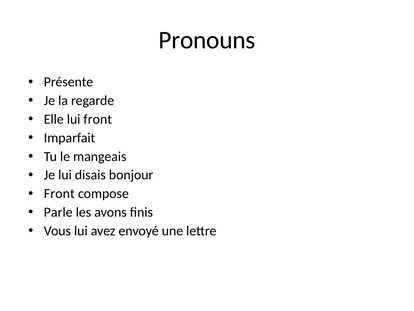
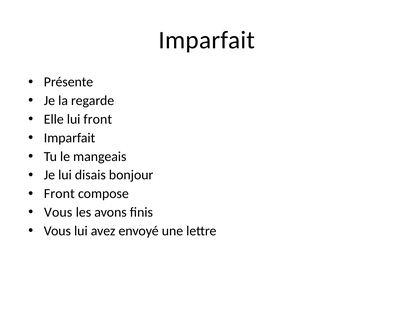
Pronouns: Pronouns -> Imparfait (207, 40)
Parle: Parle -> Vous (58, 212)
